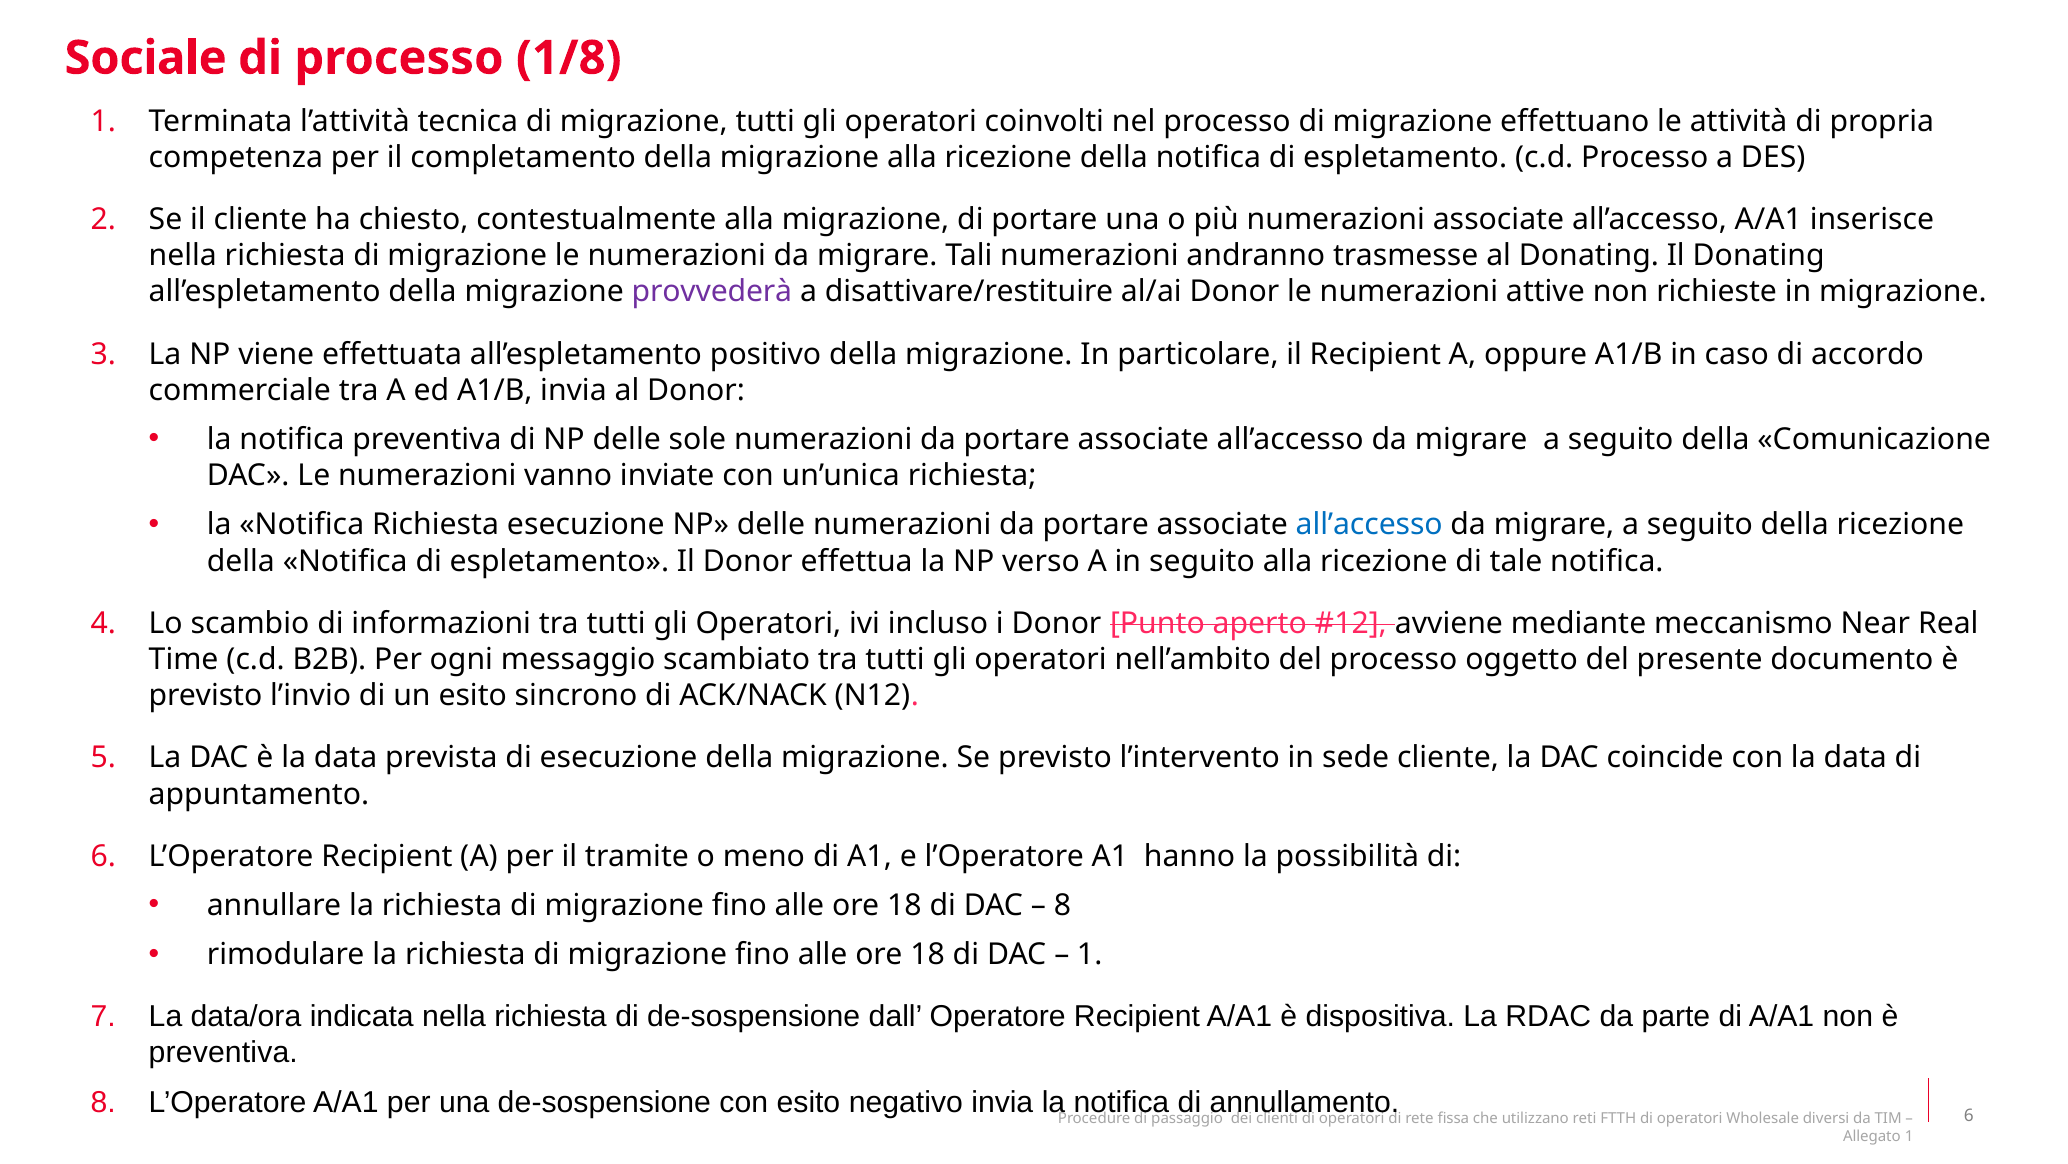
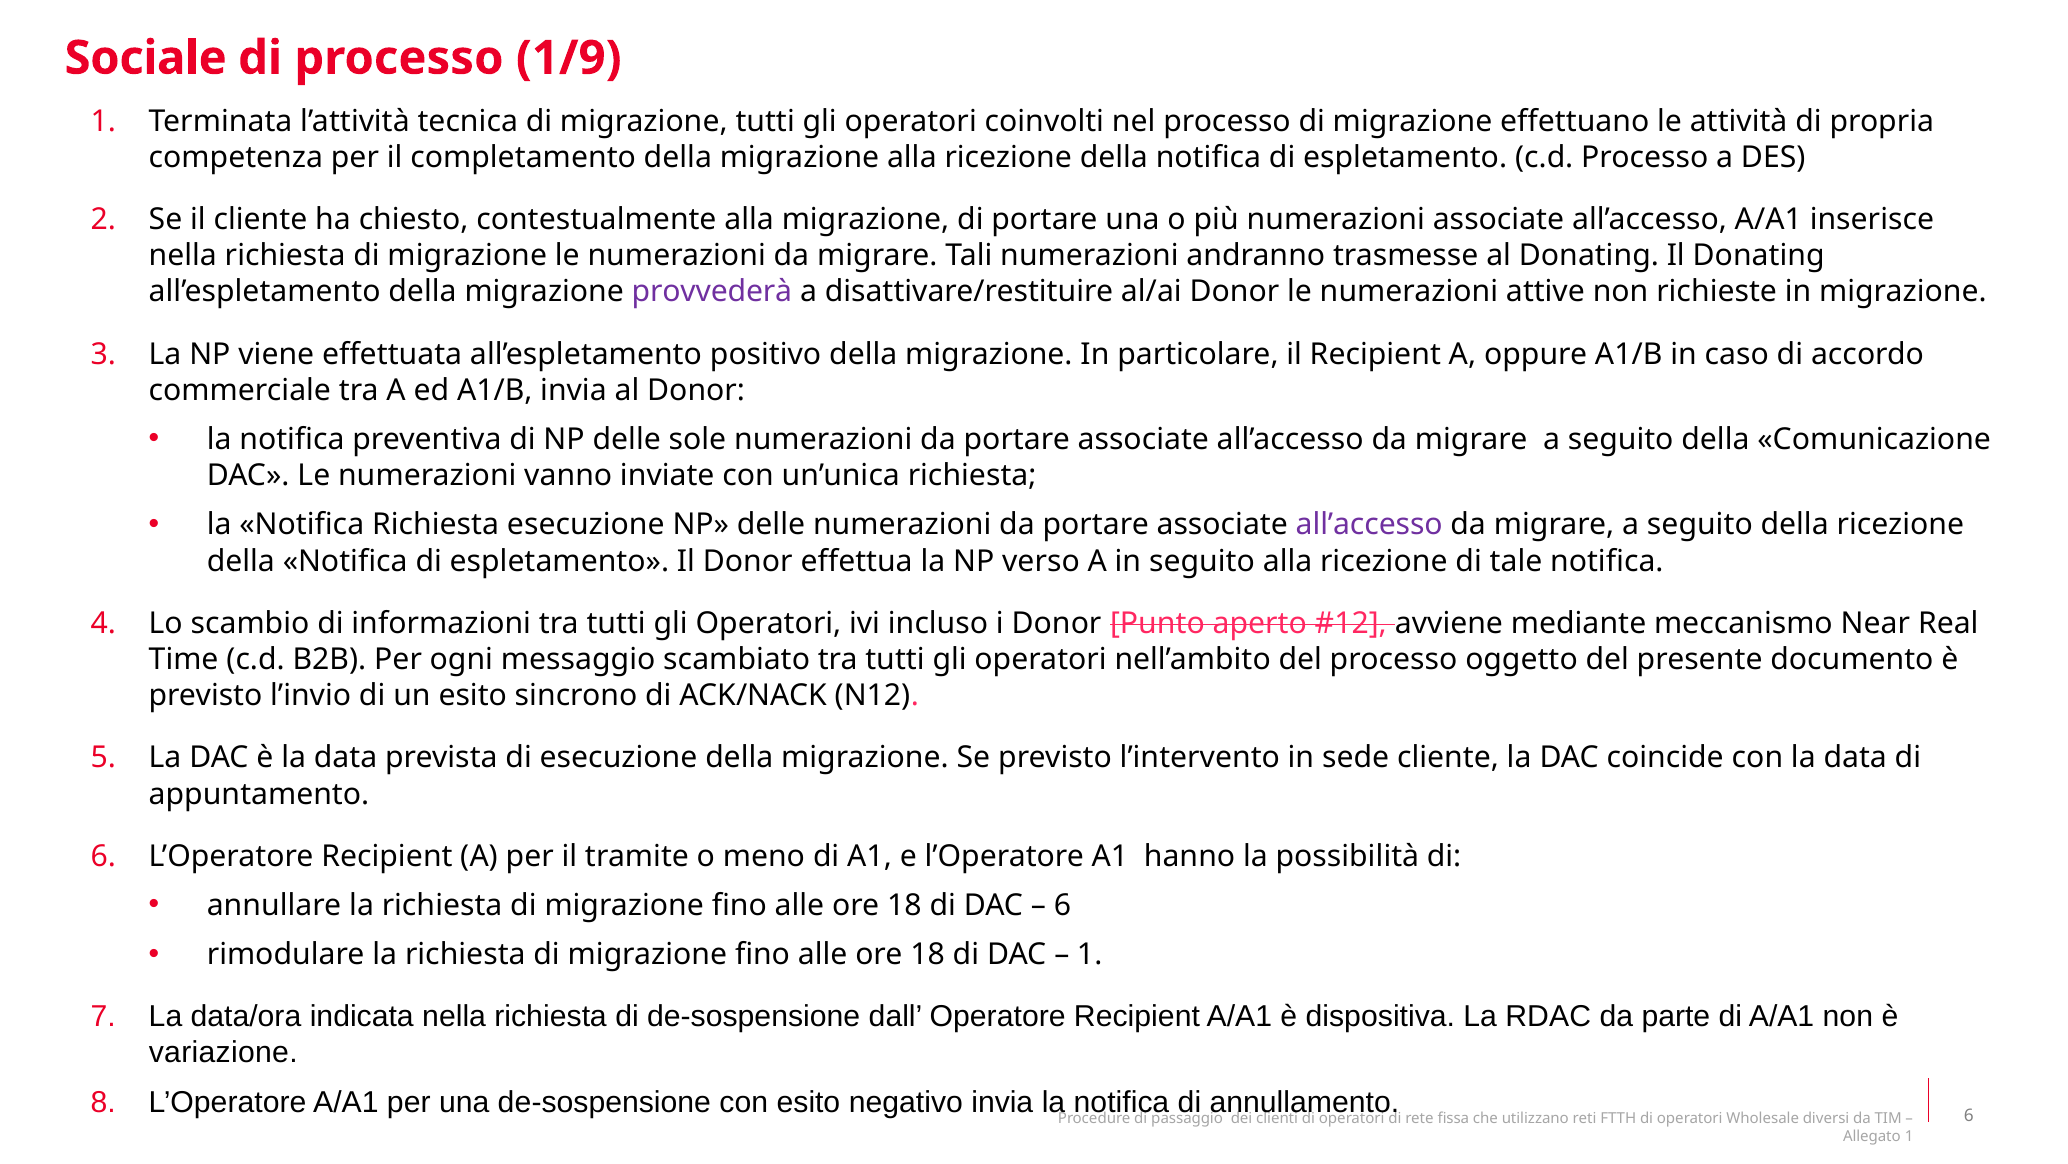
1/8: 1/8 -> 1/9 (569, 58)
all’accesso colour: blue -> purple (1369, 525)
8: 8 -> 6 (1062, 905)
preventiva: preventiva -> variazione (223, 1052)
